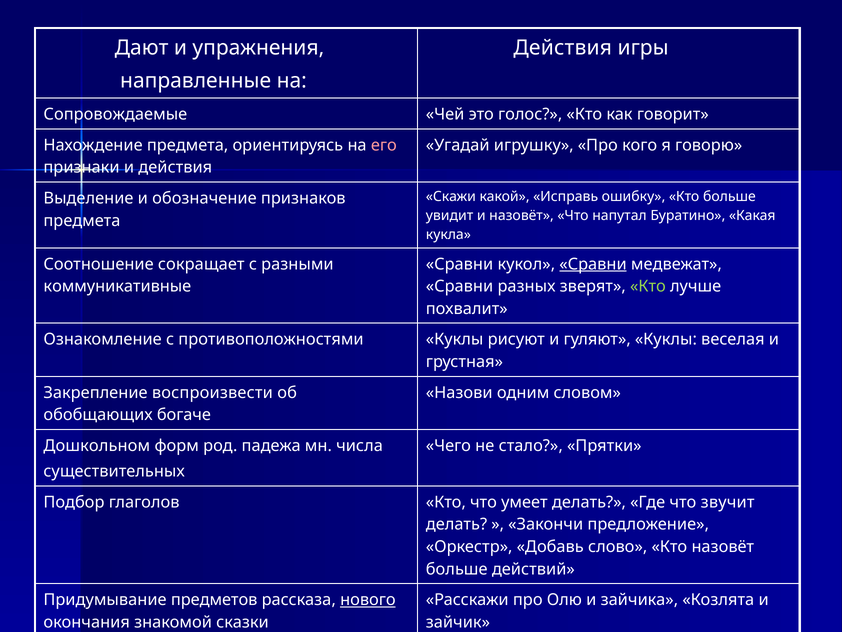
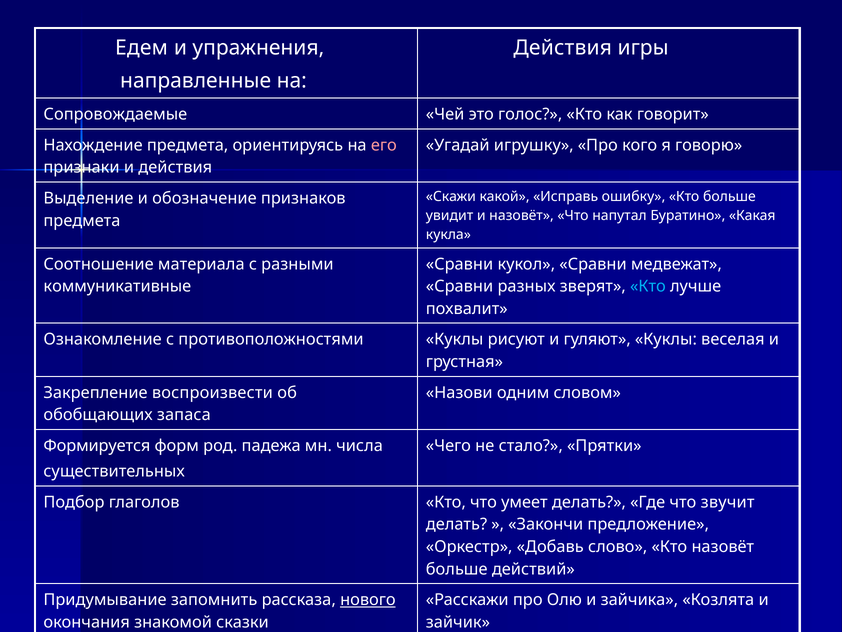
Дают: Дают -> Едем (141, 48)
сокращает: сокращает -> материала (201, 264)
Сравни underline: present -> none (593, 264)
Кто colour: light green -> light blue (648, 286)
богаче: богаче -> запаса (184, 415)
Дошкольном: Дошкольном -> Формируется (97, 445)
предметов: предметов -> запомнить (214, 600)
